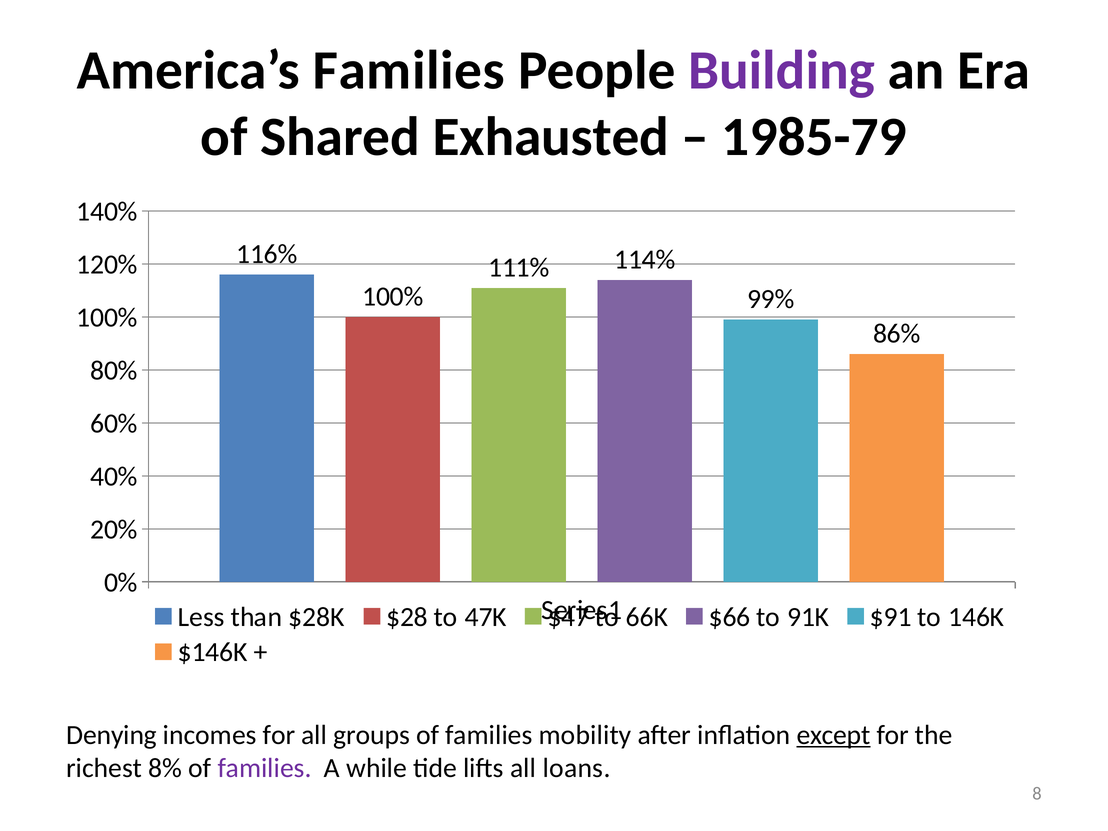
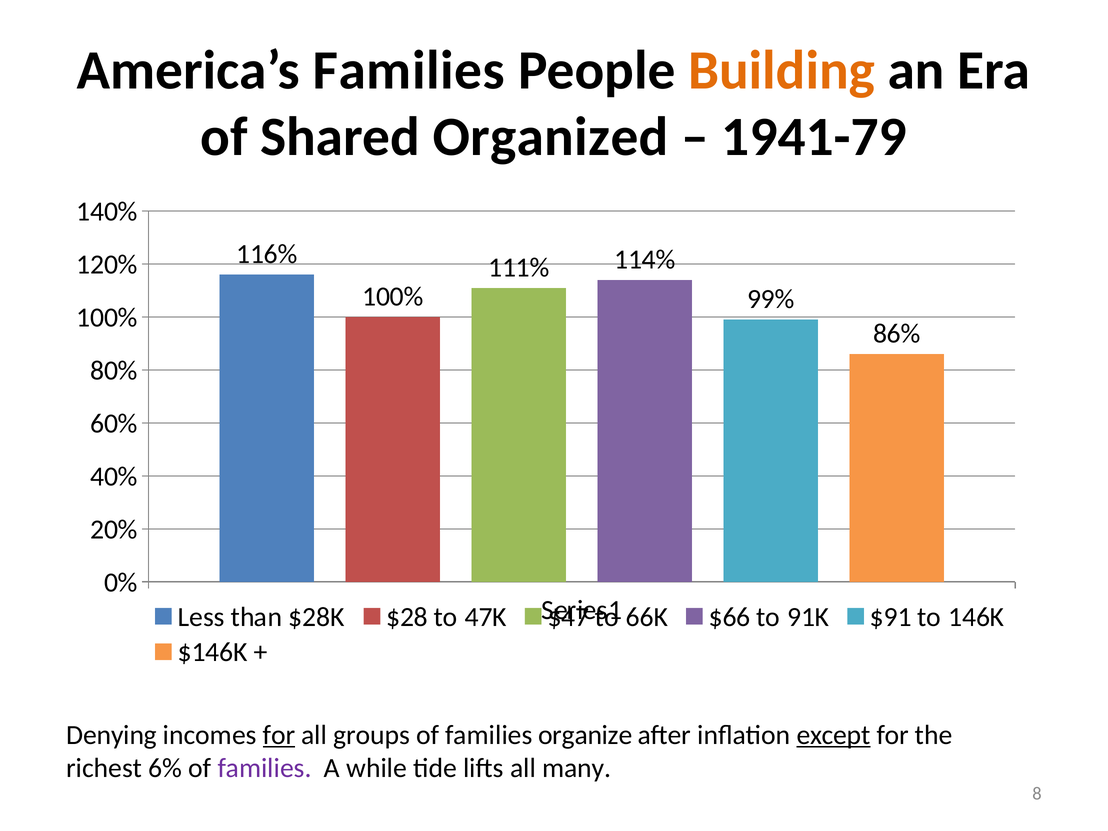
Building colour: purple -> orange (782, 70)
Exhausted: Exhausted -> Organized (551, 137)
1985-79: 1985-79 -> 1941-79 (814, 137)
for underline: none -> present (279, 735)
mobility: mobility -> organize (585, 735)
8%: 8% -> 6% (165, 768)
loans: loans -> many (577, 768)
